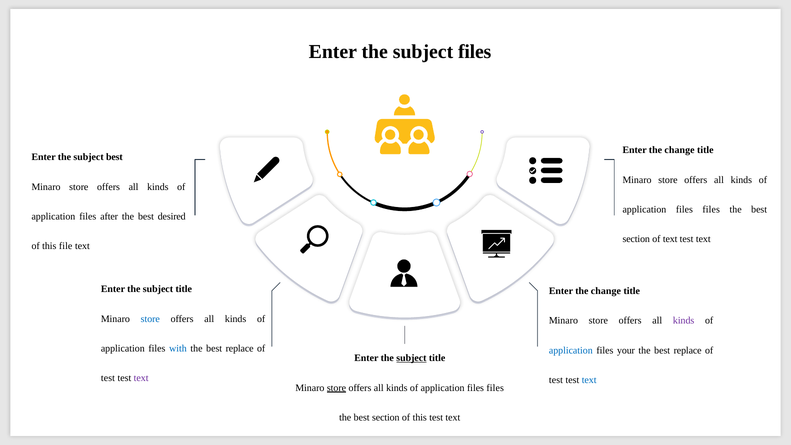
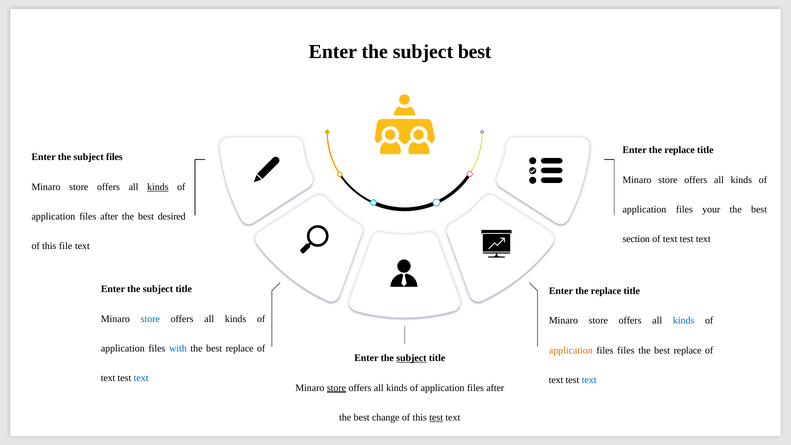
subject files: files -> best (475, 52)
change: change -> replace (680, 150)
subject best: best -> files (114, 157)
kinds underline: none -> present (158, 187)
files: files -> your (711, 209)
change: change -> replace (606, 291)
kinds colour: purple -> blue (684, 321)
application colour: blue -> orange (571, 350)
files your: your -> files (626, 350)
test: test -> text (108, 378)
text colour: purple -> blue (141, 378)
test: test -> text (556, 380)
files: files -> after (495, 388)
section: section -> change (386, 417)
test underline: none -> present (436, 417)
